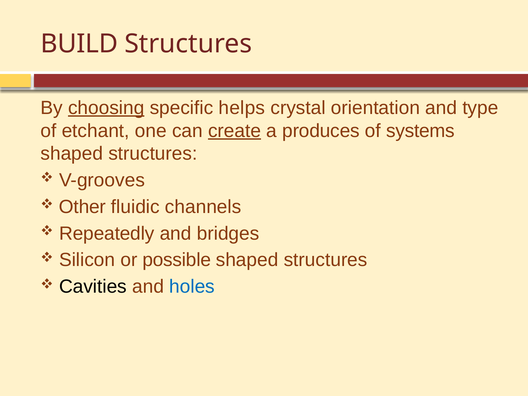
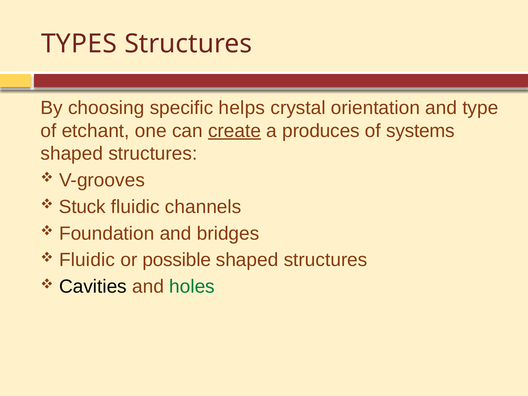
BUILD: BUILD -> TYPES (79, 44)
choosing underline: present -> none (106, 108)
Other: Other -> Stuck (82, 207)
Repeatedly: Repeatedly -> Foundation (107, 233)
Silicon: Silicon -> Fluidic (87, 260)
holes colour: blue -> green (192, 287)
